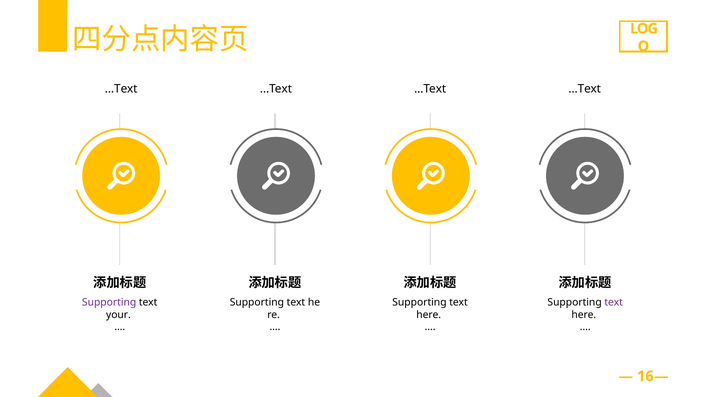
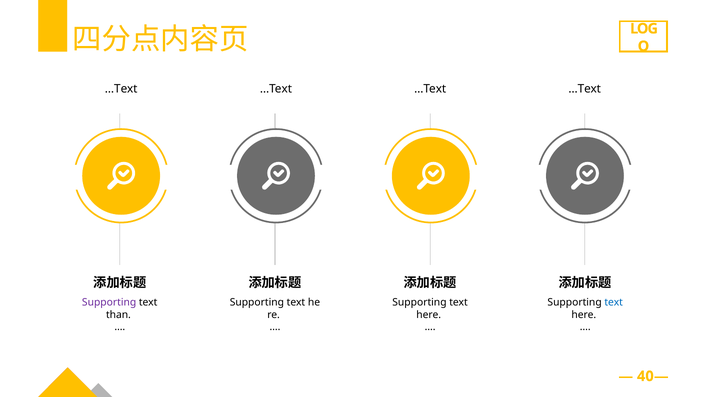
text colour: purple -> blue (614, 302)
your: your -> than (118, 314)
16—: 16— -> 40— (653, 376)
